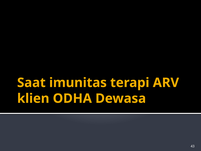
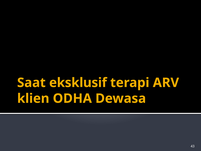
imunitas: imunitas -> eksklusif (78, 83)
